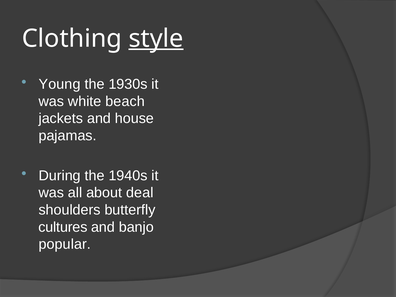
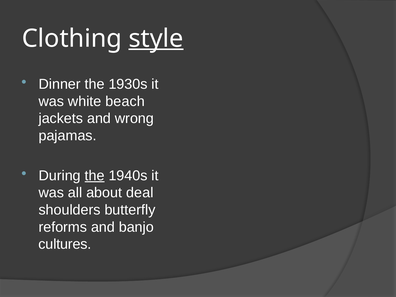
Young: Young -> Dinner (60, 84)
house: house -> wrong (134, 118)
the underline: none -> present (95, 176)
cultures: cultures -> reforms (63, 227)
popular: popular -> cultures (65, 244)
